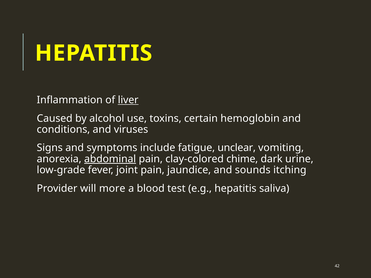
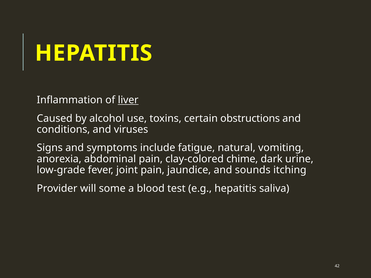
hemoglobin: hemoglobin -> obstructions (250, 118)
unclear: unclear -> natural (237, 148)
abdominal underline: present -> none (110, 159)
more: more -> some (112, 189)
